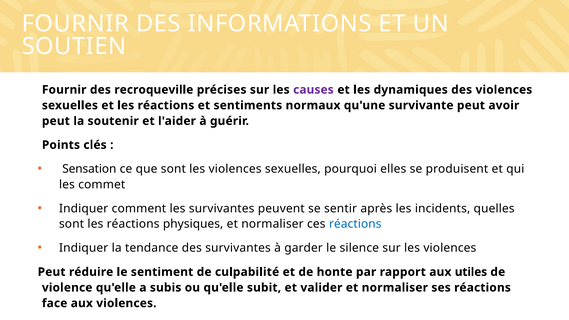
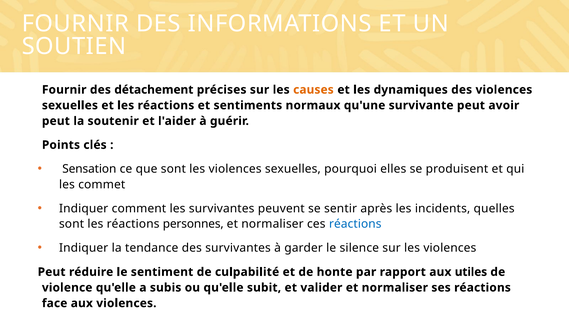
recroqueville: recroqueville -> détachement (154, 90)
causes colour: purple -> orange (313, 90)
physiques: physiques -> personnes (193, 224)
